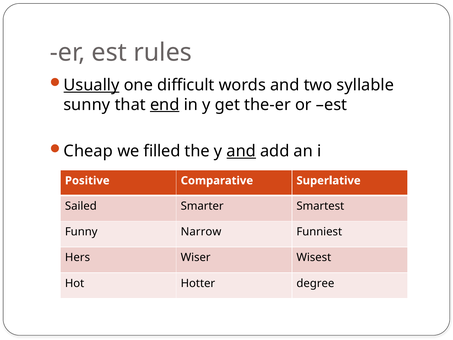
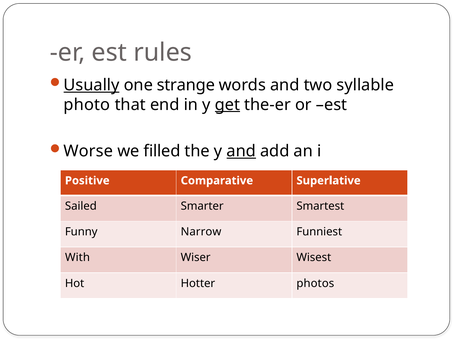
difficult: difficult -> strange (186, 85)
sunny: sunny -> photo (87, 105)
end underline: present -> none (165, 105)
get underline: none -> present (227, 105)
Cheap: Cheap -> Worse (88, 151)
Hers: Hers -> With (78, 257)
degree: degree -> photos (315, 283)
